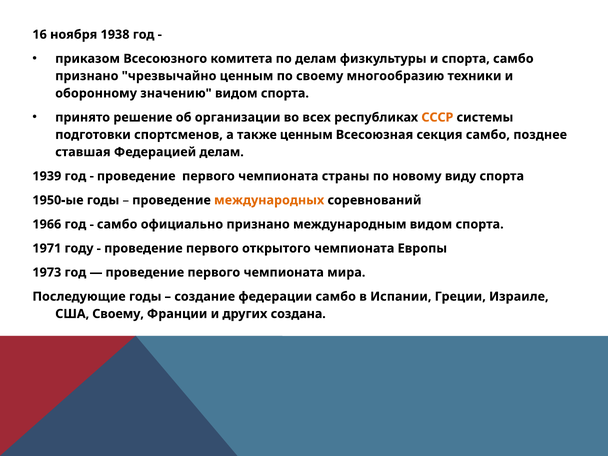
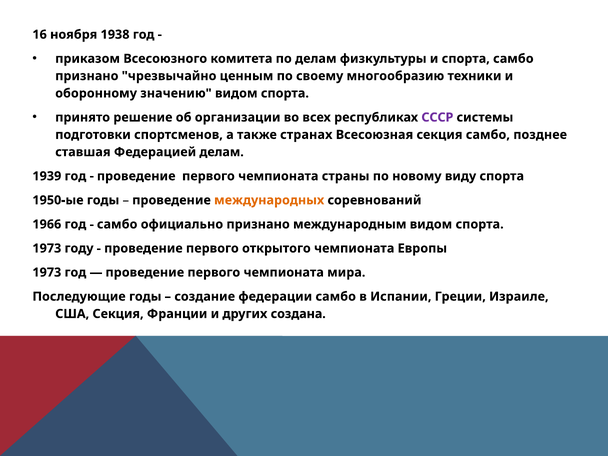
СССР colour: orange -> purple (437, 117)
также ценным: ценным -> странах (306, 135)
1971: 1971 -> 1973 (47, 248)
США Своему: Своему -> Секция (118, 314)
